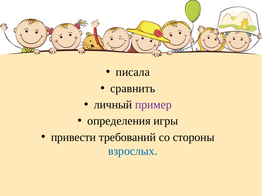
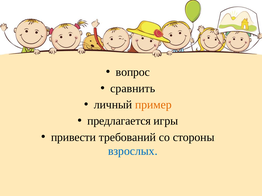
писала: писала -> вопрос (133, 72)
пример colour: purple -> orange (153, 105)
определения: определения -> предлагается (119, 121)
